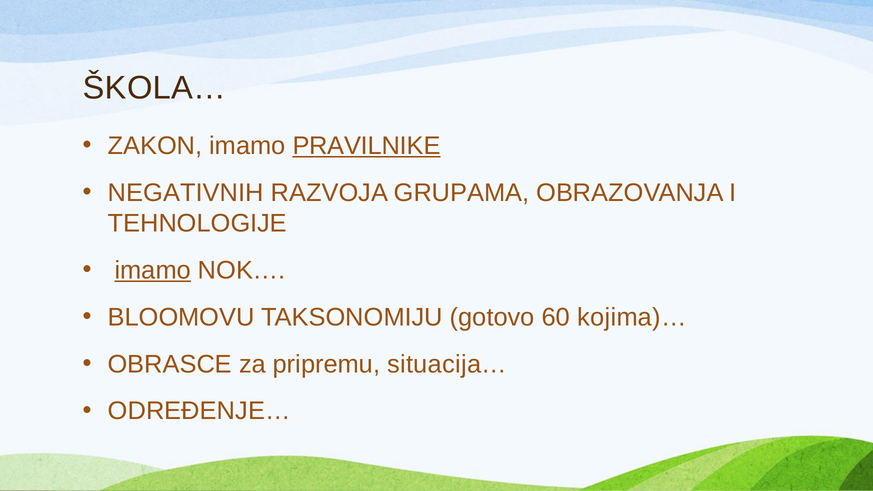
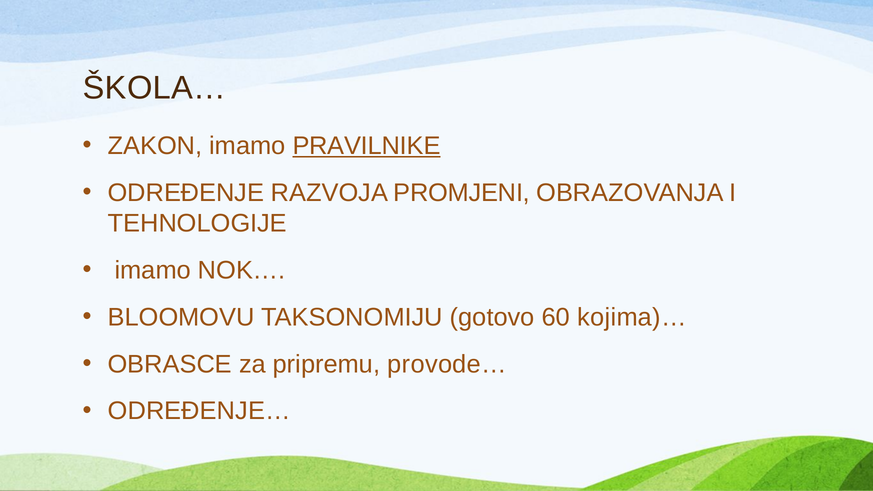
NEGATIVNIH: NEGATIVNIH -> ODREĐENJE (186, 193)
GRUPAMA: GRUPAMA -> PROMJENI (462, 193)
imamo underline: present -> none (153, 270)
situacija…: situacija… -> provode… (447, 364)
